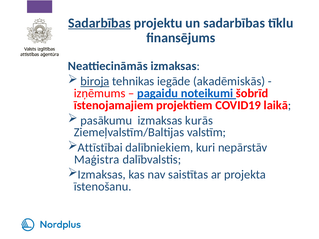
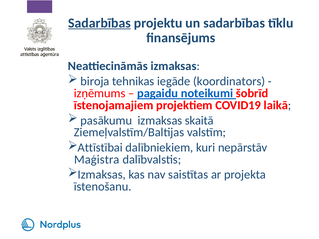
biroja underline: present -> none (95, 81)
akadēmiskās: akadēmiskās -> koordinators (229, 81)
kurās: kurās -> skaitā (199, 121)
